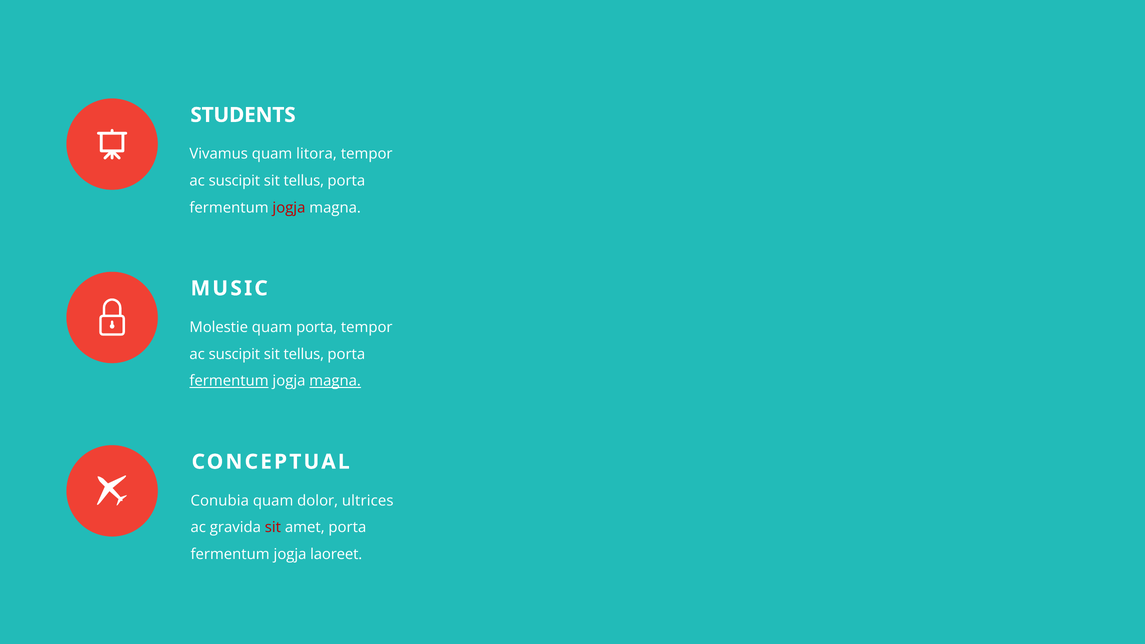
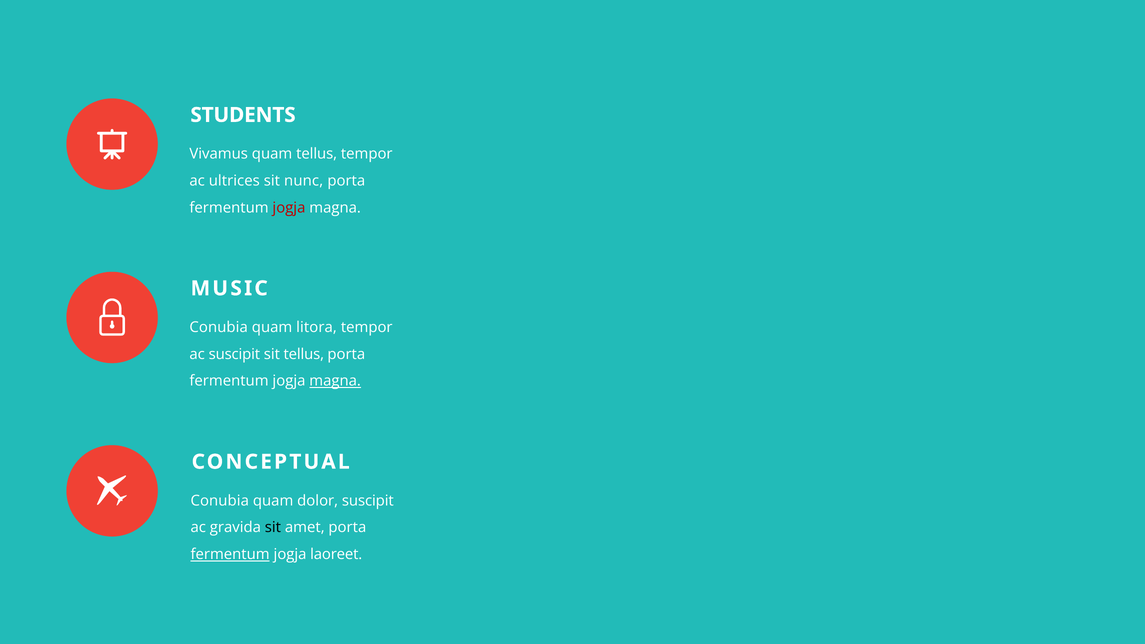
quam litora: litora -> tellus (317, 154)
suscipit: suscipit -> ultrices (234, 181)
tellus: tellus -> nunc (304, 181)
Molestie: Molestie -> Conubia (219, 327)
quam porta: porta -> litora (317, 327)
fermentum underline: present -> none (229, 381)
dolor ultrices: ultrices -> suscipit (368, 501)
sit colour: red -> black (273, 528)
fermentum underline: none -> present (230, 554)
